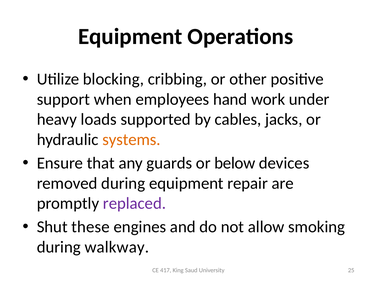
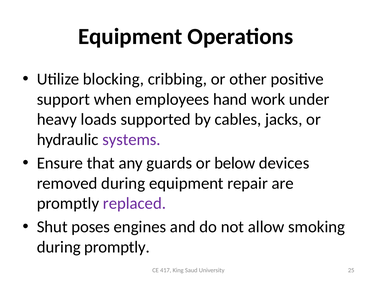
systems colour: orange -> purple (131, 139)
these: these -> poses (91, 227)
during walkway: walkway -> promptly (117, 247)
